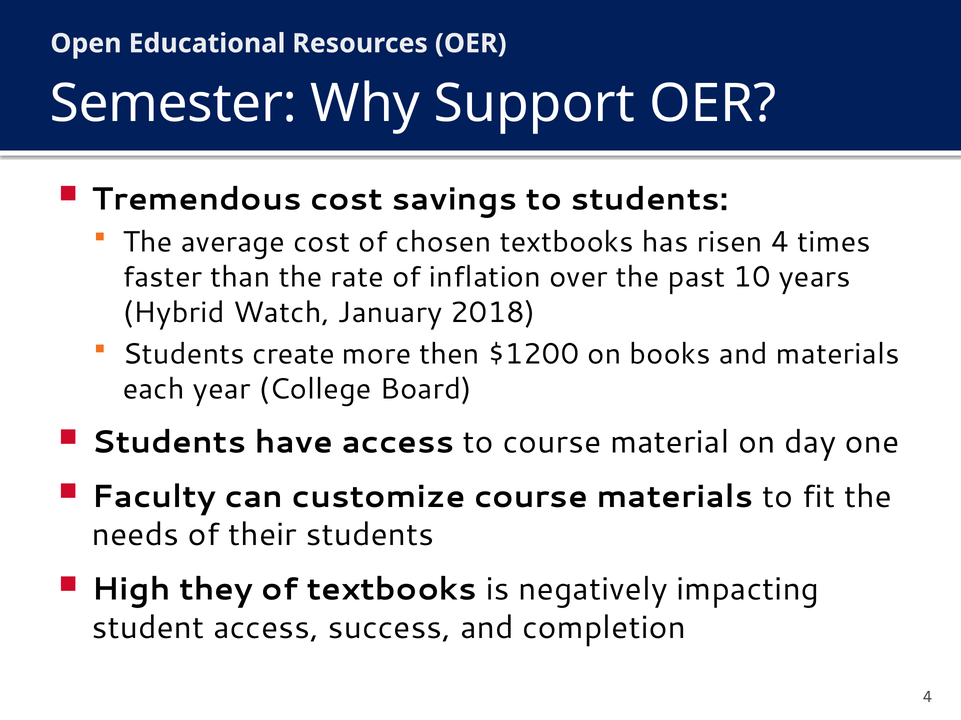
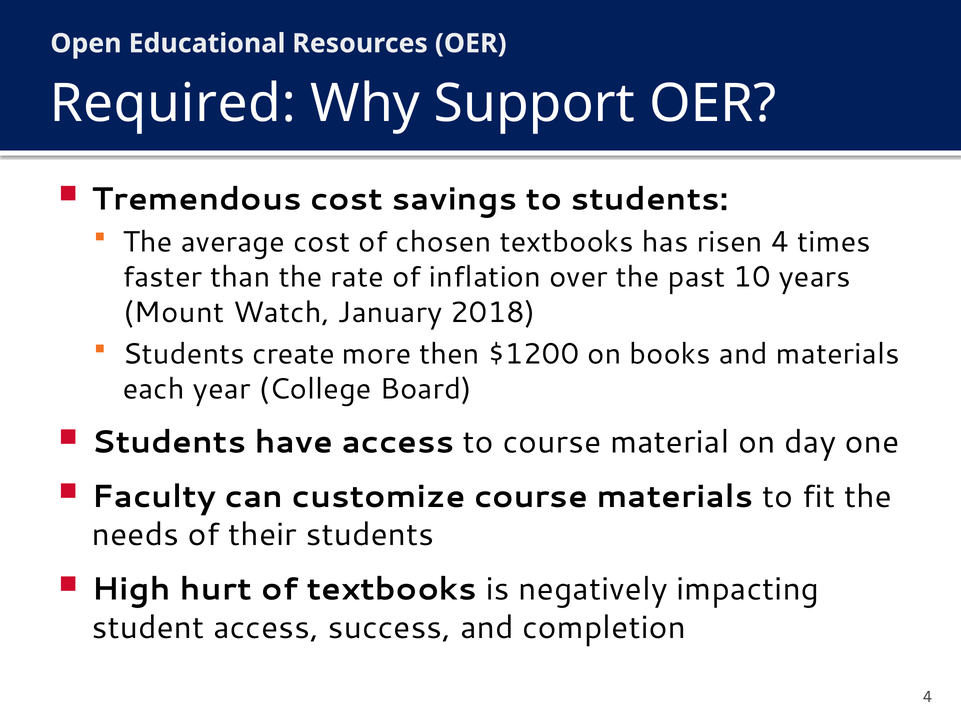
Semester: Semester -> Required (173, 104)
Hybrid: Hybrid -> Mount (174, 313)
they: they -> hurt (216, 590)
